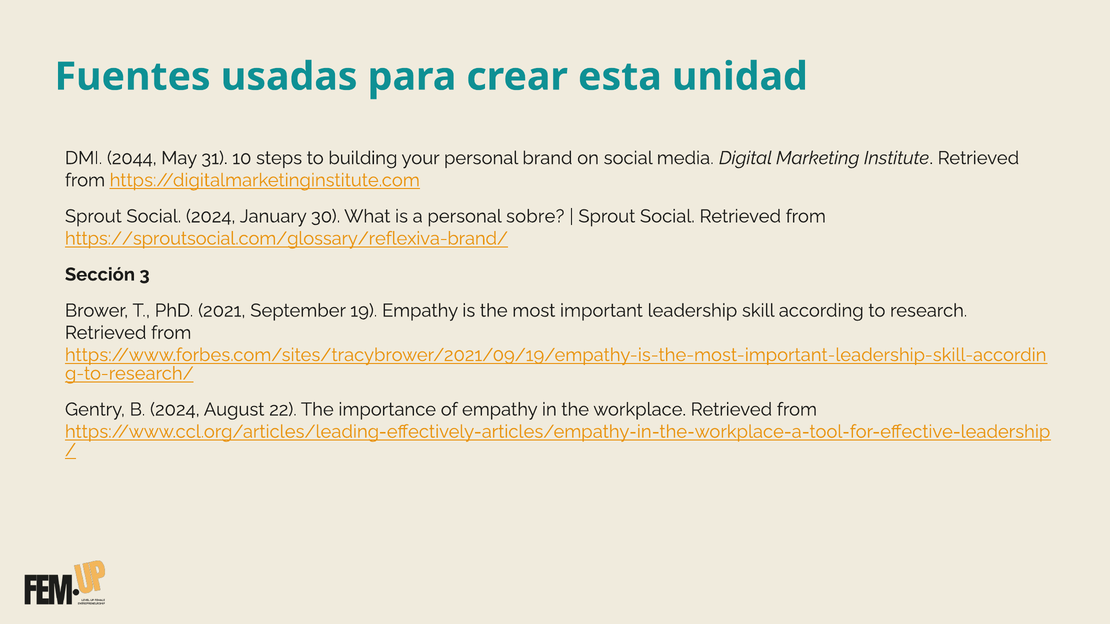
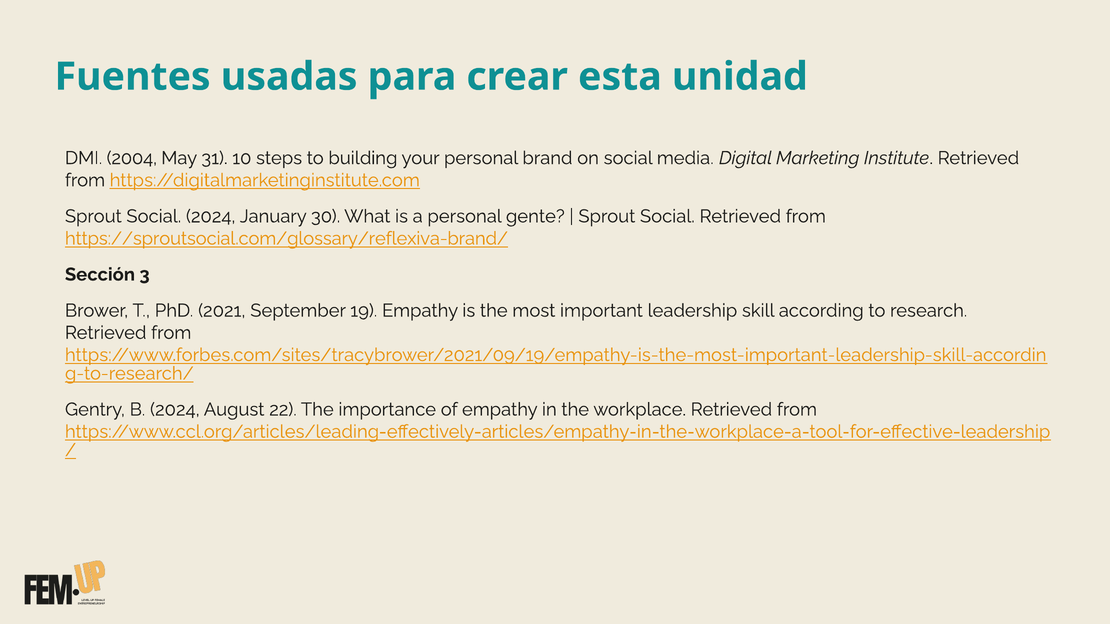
2044: 2044 -> 2004 (132, 158)
sobre: sobre -> gente (535, 216)
